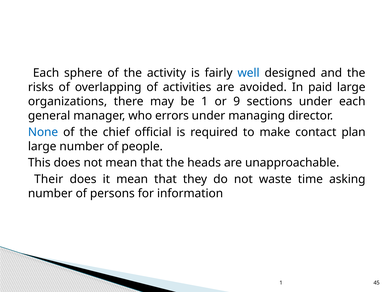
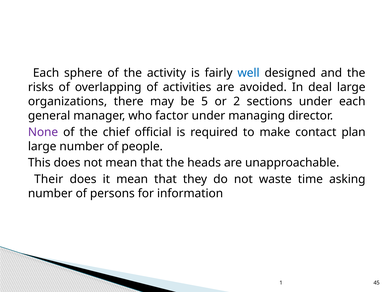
paid: paid -> deal (320, 87)
be 1: 1 -> 5 (205, 101)
9: 9 -> 2 (237, 101)
errors: errors -> factor (172, 116)
None colour: blue -> purple (43, 132)
